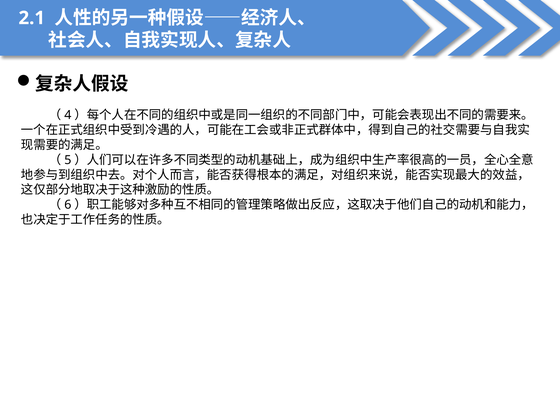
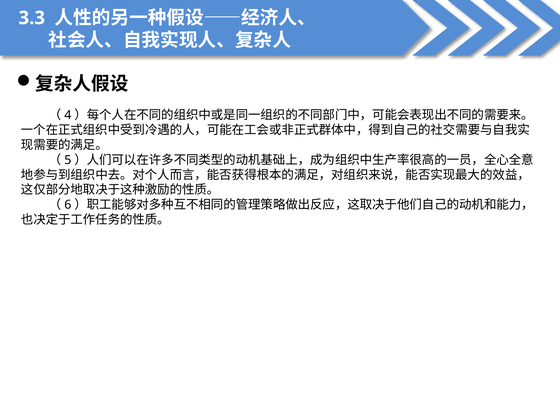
2.1: 2.1 -> 3.3 (32, 18)
